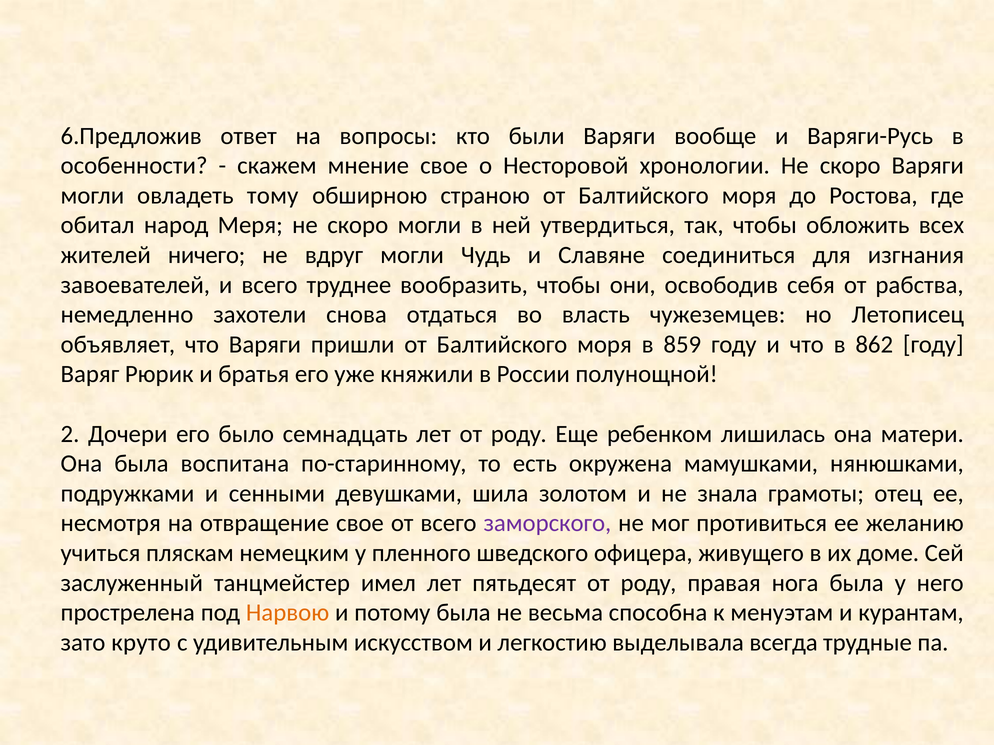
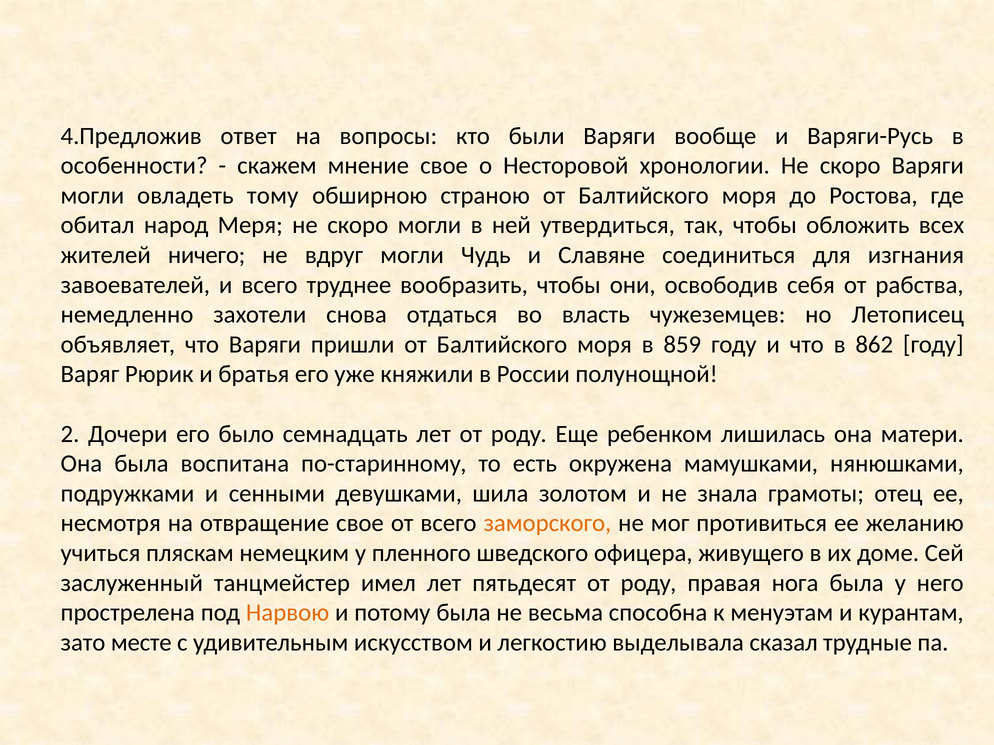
6.Предложив: 6.Предложив -> 4.Предложив (131, 136)
заморского colour: purple -> orange (547, 524)
круто: круто -> месте (141, 643)
всегда: всегда -> сказал (784, 643)
